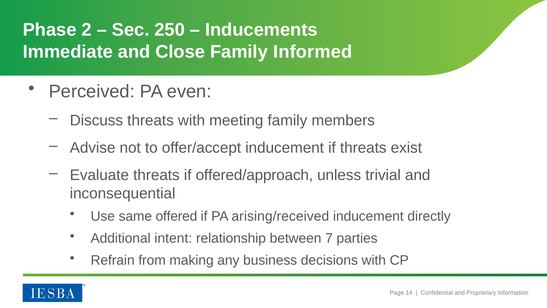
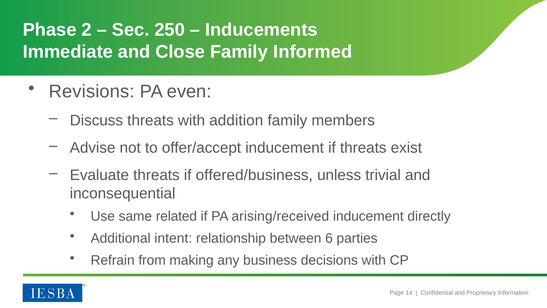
Perceived: Perceived -> Revisions (92, 91)
meeting: meeting -> addition (236, 120)
offered/approach: offered/approach -> offered/business (254, 175)
offered: offered -> related (176, 216)
7: 7 -> 6 (329, 238)
